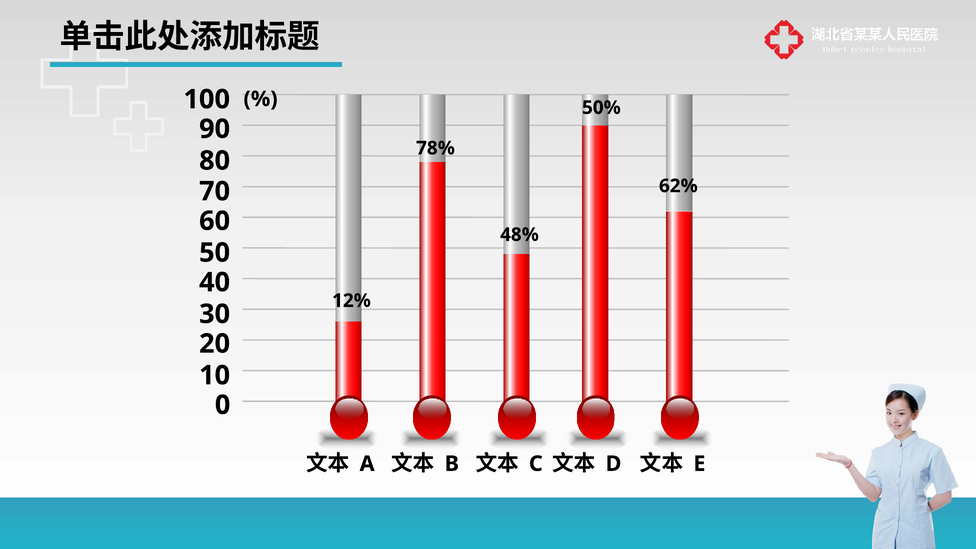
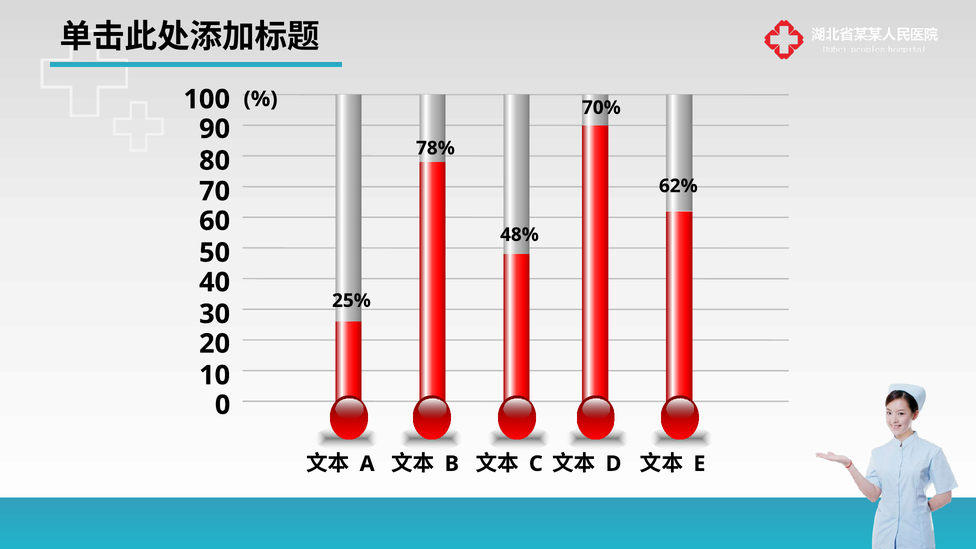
50%: 50% -> 70% (601, 108)
12%: 12% -> 25% (351, 301)
